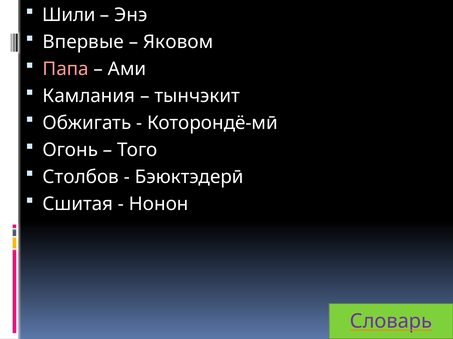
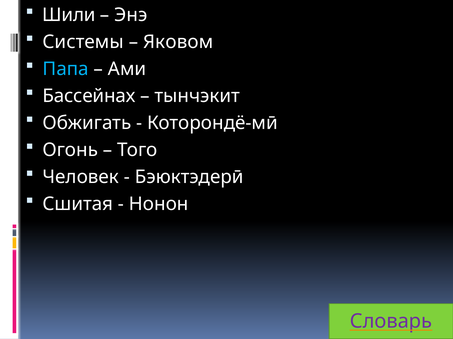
Впервые: Впервые -> Системы (83, 42)
Папа colour: pink -> light blue (66, 69)
Камлания: Камлания -> Бассейнах (89, 96)
Столбов: Столбов -> Человек (81, 177)
